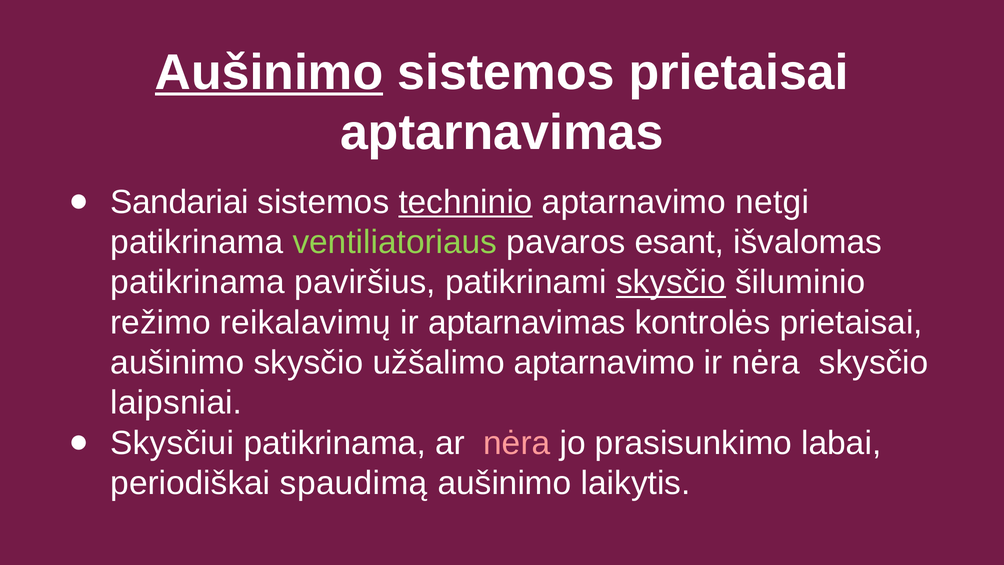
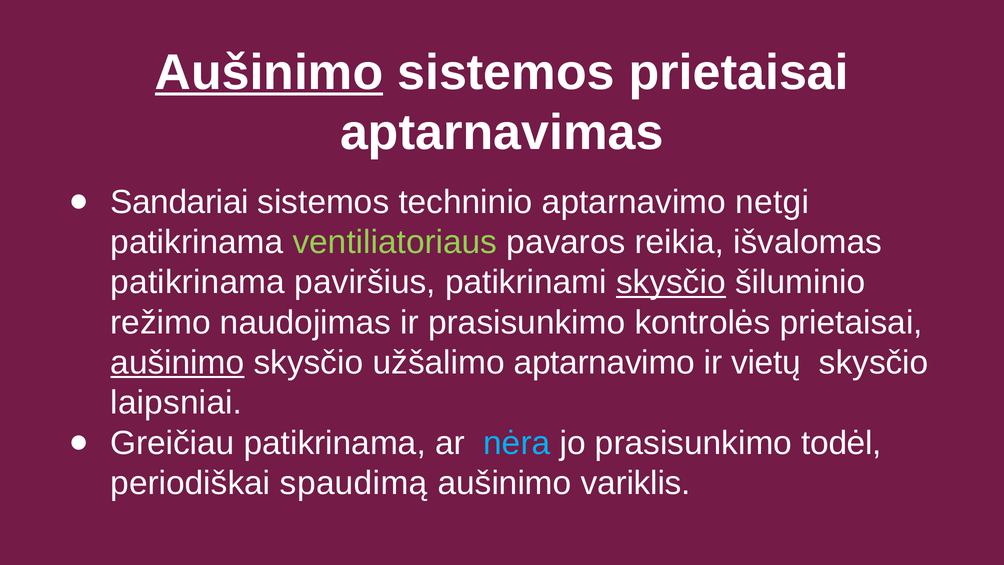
techninio underline: present -> none (466, 202)
esant: esant -> reikia (679, 242)
reikalavimų: reikalavimų -> naudojimas (306, 322)
ir aptarnavimas: aptarnavimas -> prasisunkimo (527, 322)
aušinimo underline: none -> present (177, 363)
ir nėra: nėra -> vietų (766, 363)
Skysčiui: Skysčiui -> Greičiau (172, 443)
nėra colour: pink -> light blue (517, 443)
labai: labai -> todėl (841, 443)
laikytis: laikytis -> variklis (636, 483)
